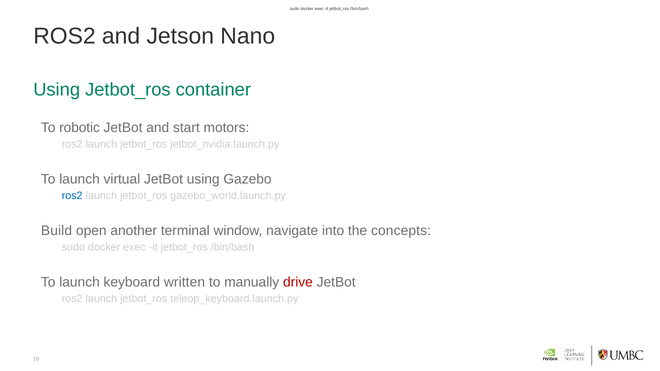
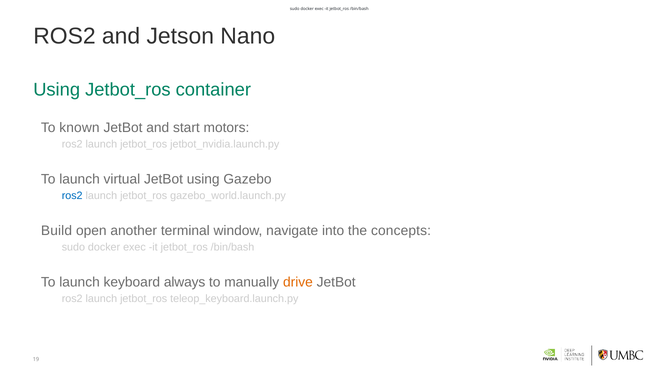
robotic: robotic -> known (79, 128)
written: written -> always (185, 283)
drive colour: red -> orange (298, 283)
